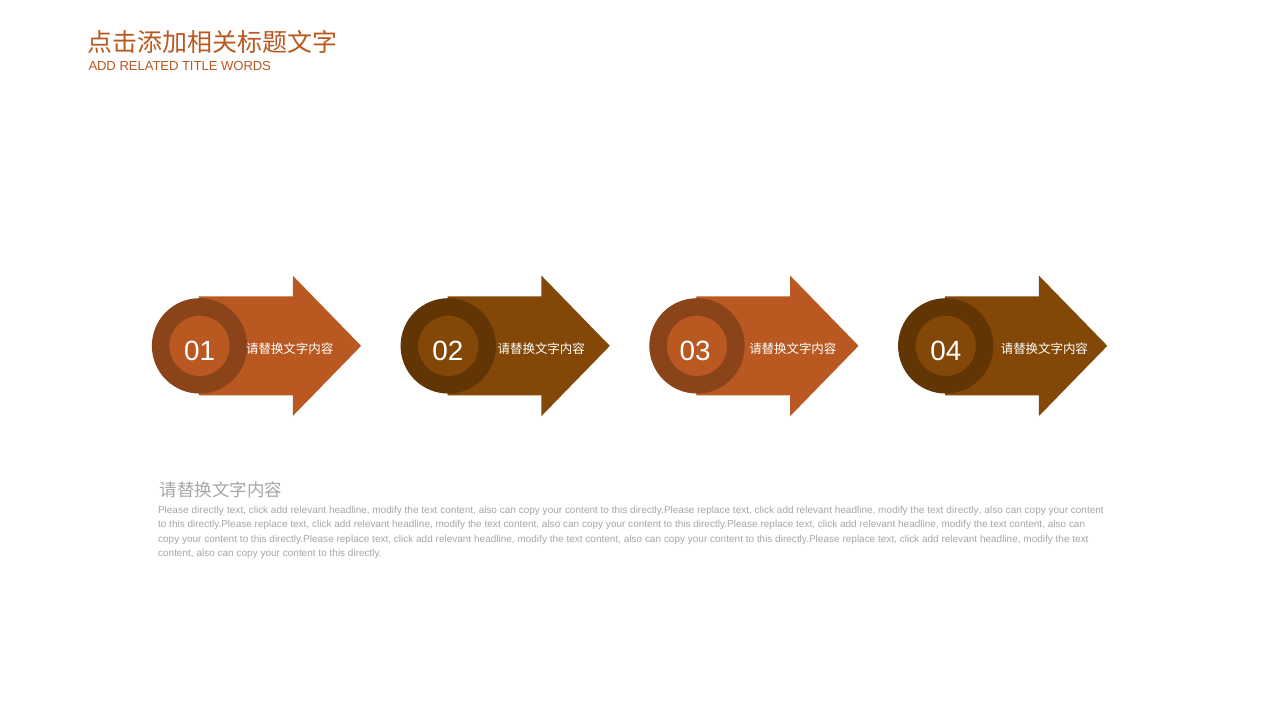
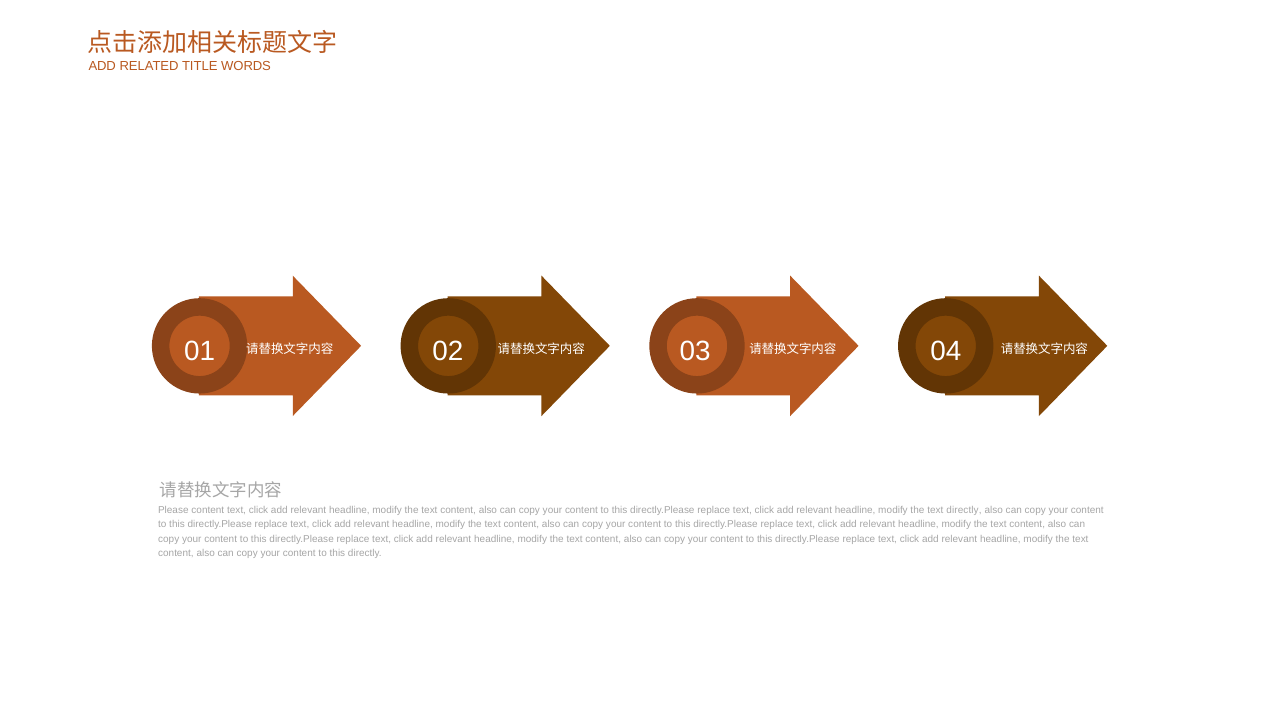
Please directly: directly -> content (208, 510)
